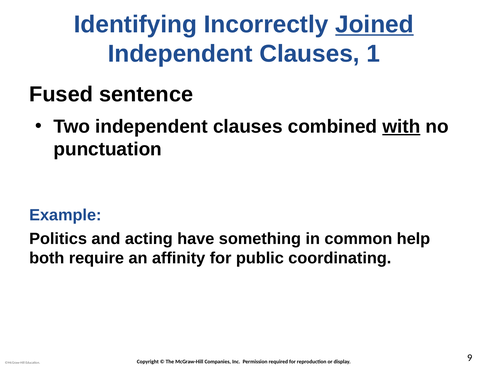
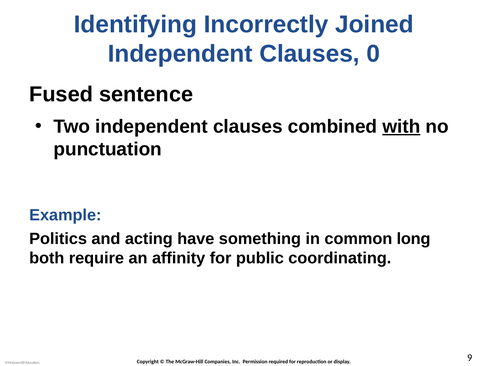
Joined underline: present -> none (374, 24)
1: 1 -> 0 (373, 54)
help: help -> long (414, 239)
